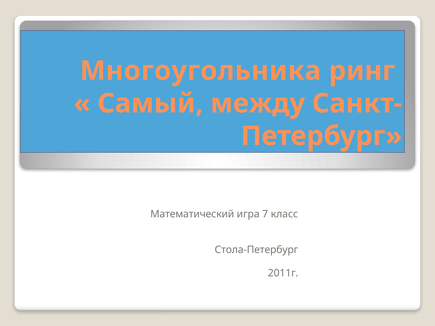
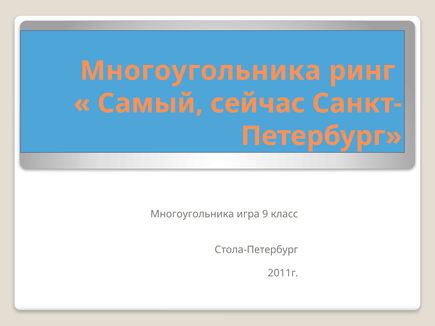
между: между -> сейчас (258, 104)
Математический: Математический -> Многоугольника (192, 214)
7: 7 -> 9 (265, 214)
